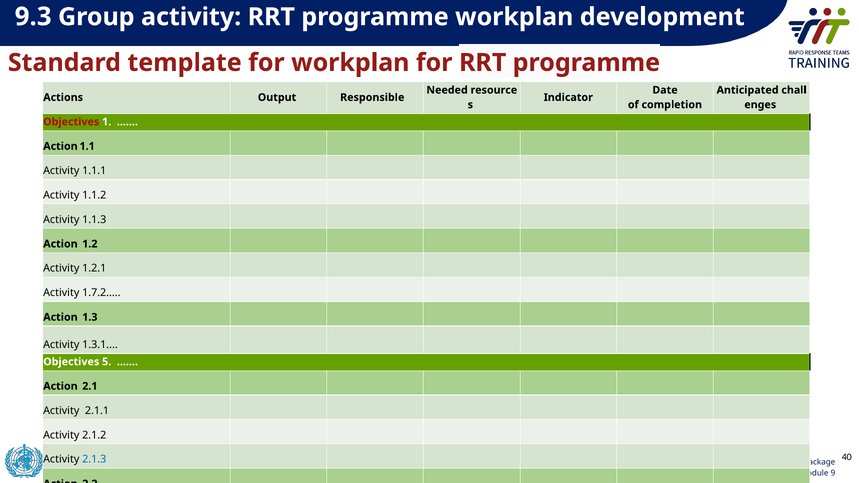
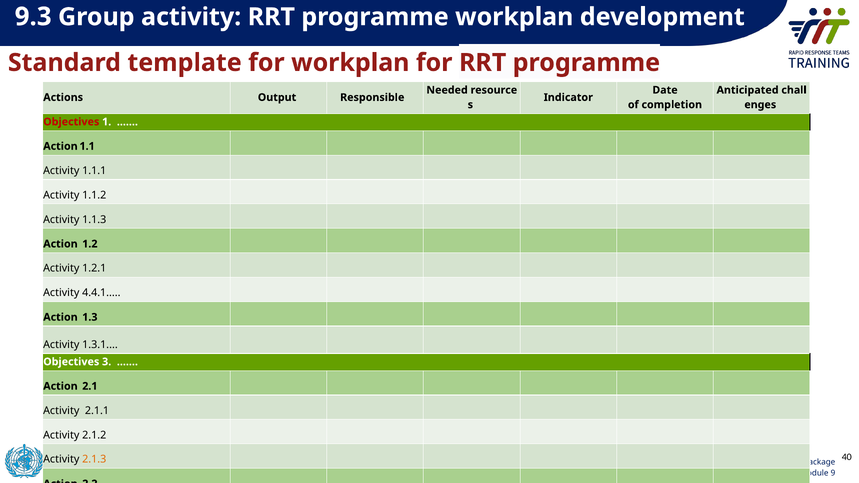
1.7.2: 1.7.2 -> 4.4.1 (101, 293)
5: 5 -> 3 (107, 362)
2.1.3 colour: blue -> orange (94, 460)
